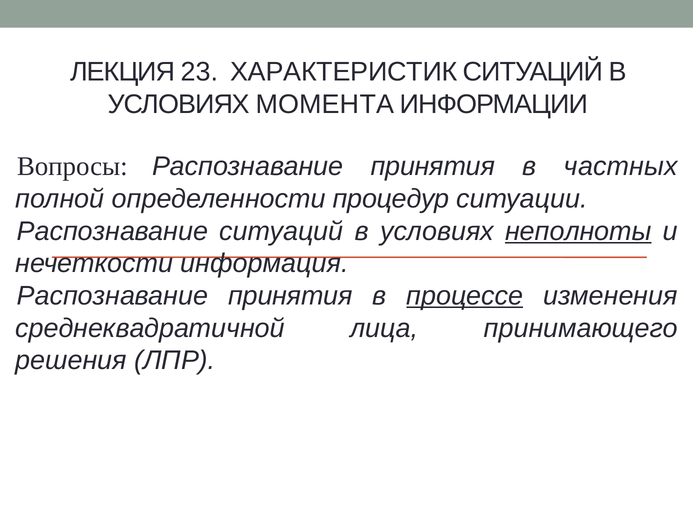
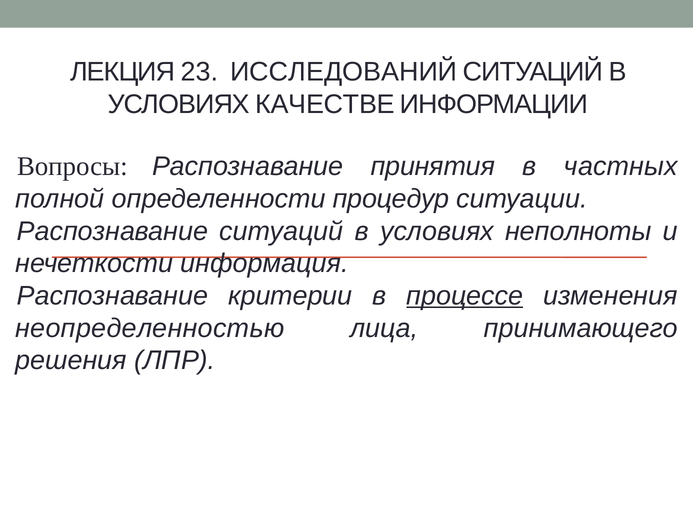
ХАРАКТЕРИСТИК: ХАРАКТЕРИСТИК -> ИССЛЕДОВАНИЙ (344, 72)
МОМЕНТА: МОМЕНТА -> КАЧЕСТВЕ (325, 104)
неполноты underline: present -> none (578, 232)
принятия: принятия -> критерии (290, 296)
среднеквадратичной: среднеквадратичной -> неопределенностью (150, 329)
